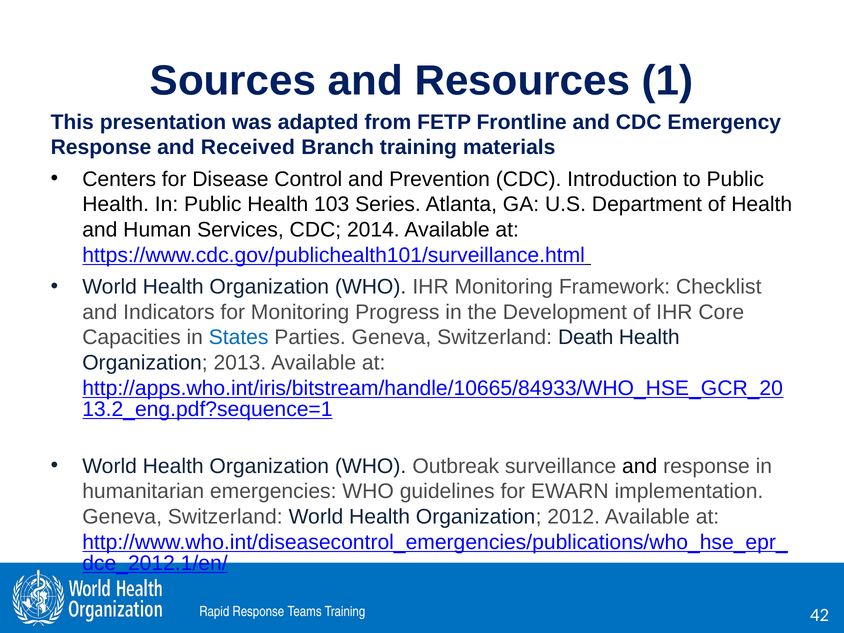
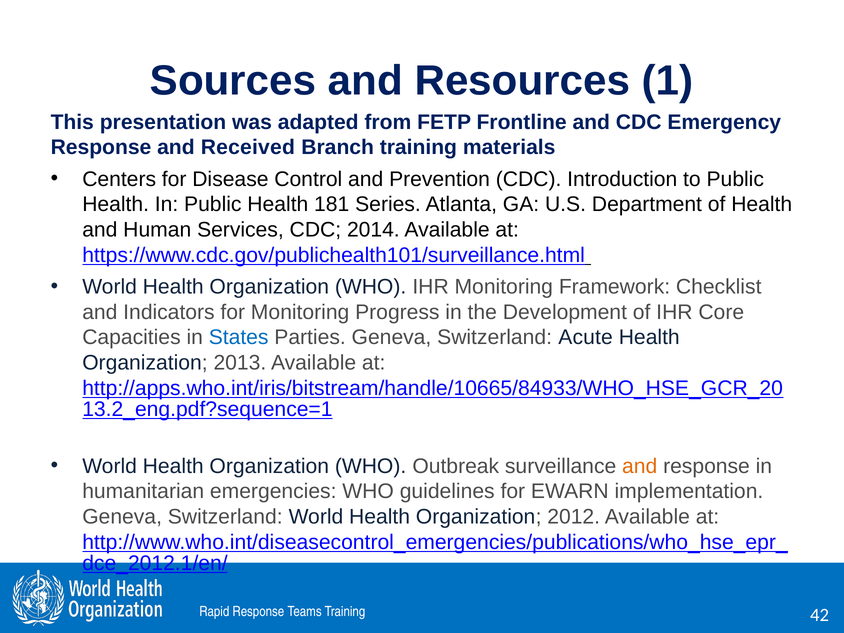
103: 103 -> 181 (332, 204)
Death: Death -> Acute (586, 337)
and colour: black -> orange (640, 466)
